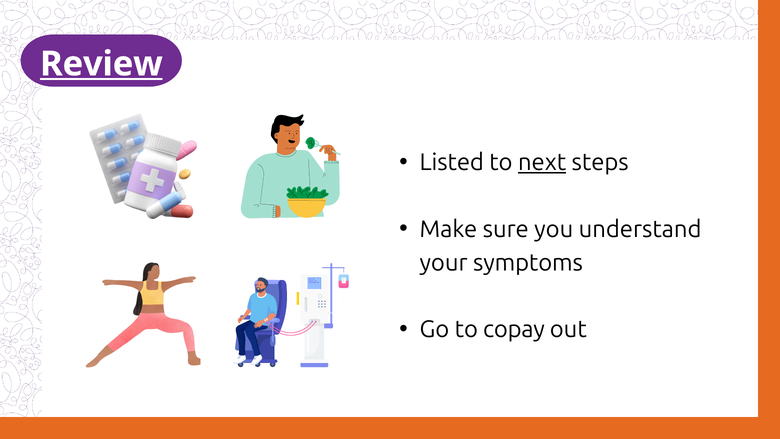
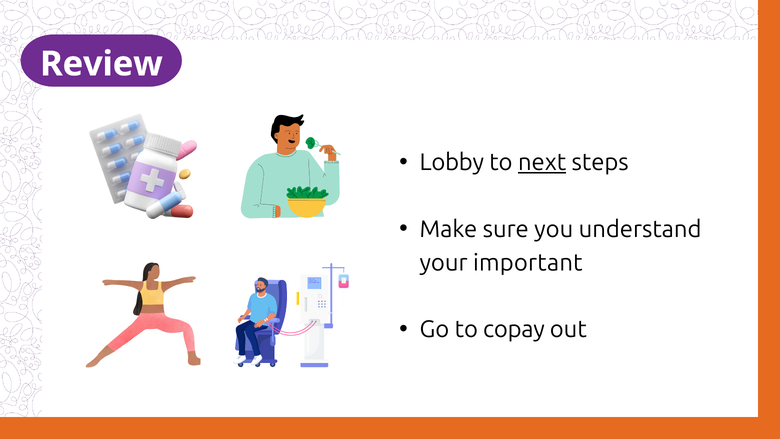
Review underline: present -> none (101, 64)
Listed: Listed -> Lobby (452, 163)
symptoms: symptoms -> important (528, 263)
